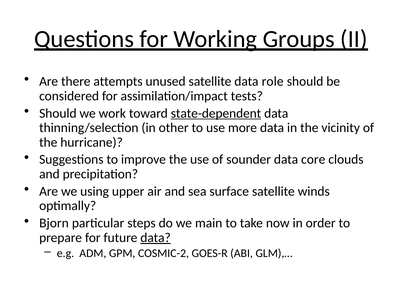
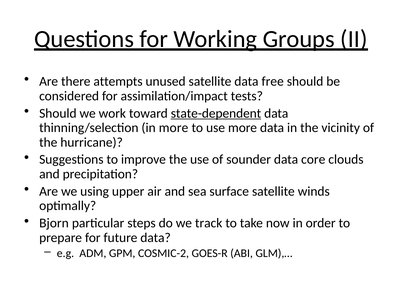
role: role -> free (273, 81)
in other: other -> more (174, 128)
main: main -> track (209, 223)
data underline: present -> none (156, 237)
